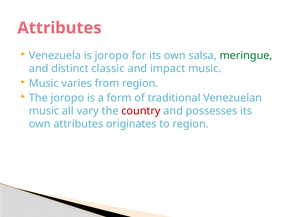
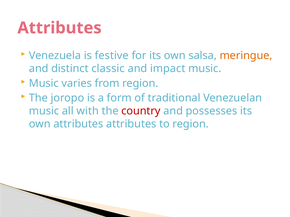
is joropo: joropo -> festive (112, 56)
meringue colour: green -> orange (246, 56)
vary: vary -> with (88, 111)
attributes originates: originates -> attributes (131, 124)
